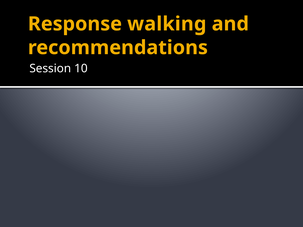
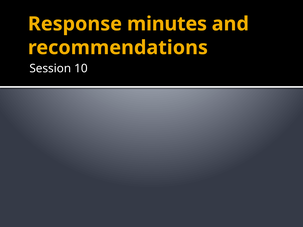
walking: walking -> minutes (167, 24)
